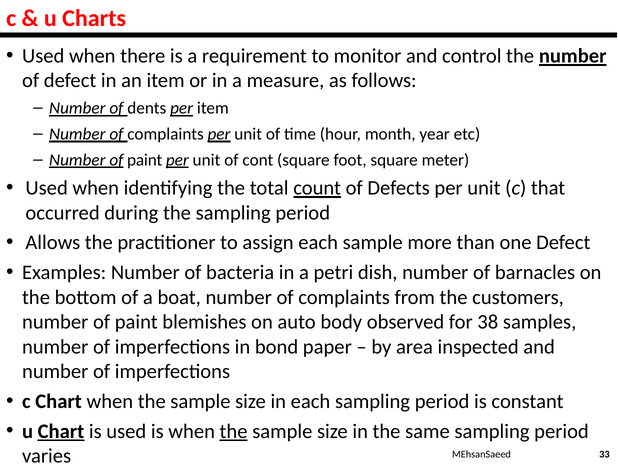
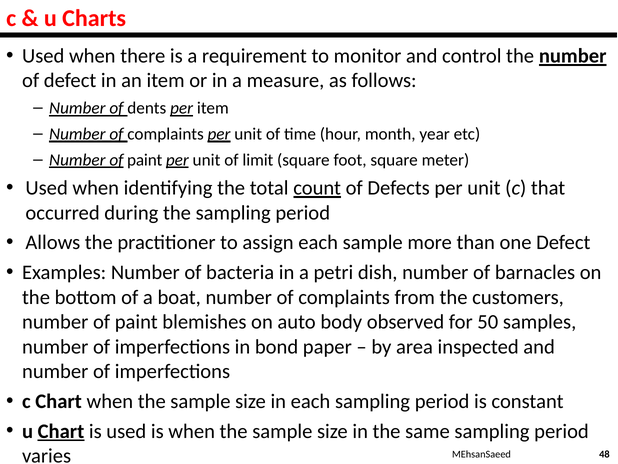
cont: cont -> limit (258, 160)
38: 38 -> 50 (488, 322)
the underline: present -> none (234, 431)
33: 33 -> 48 (604, 454)
